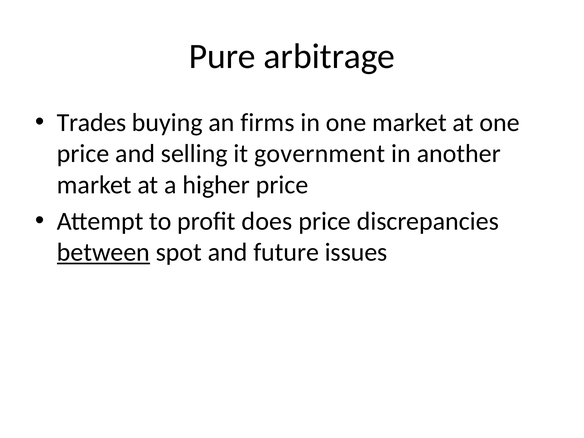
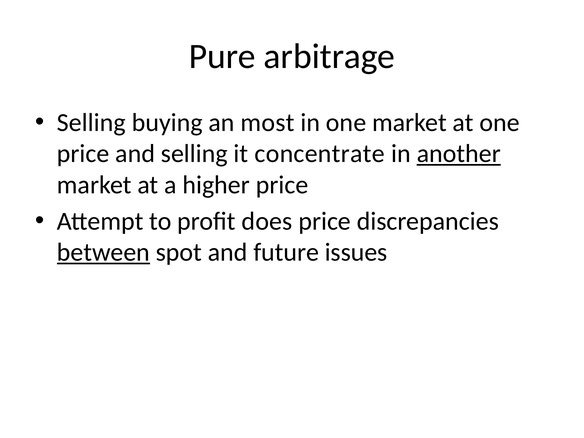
Trades: Trades -> Selling (91, 123)
firms: firms -> most (267, 123)
government: government -> concentrate (320, 154)
another underline: none -> present (459, 154)
